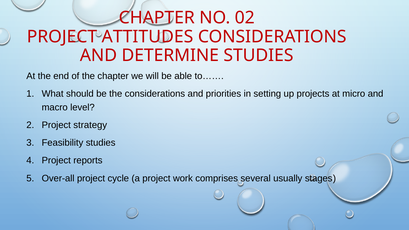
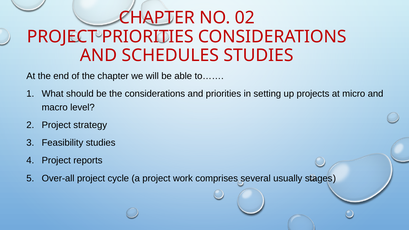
PROJECT ATTITUDES: ATTITUDES -> PRIORITIES (148, 37)
DETERMINE: DETERMINE -> SCHEDULES (170, 55)
